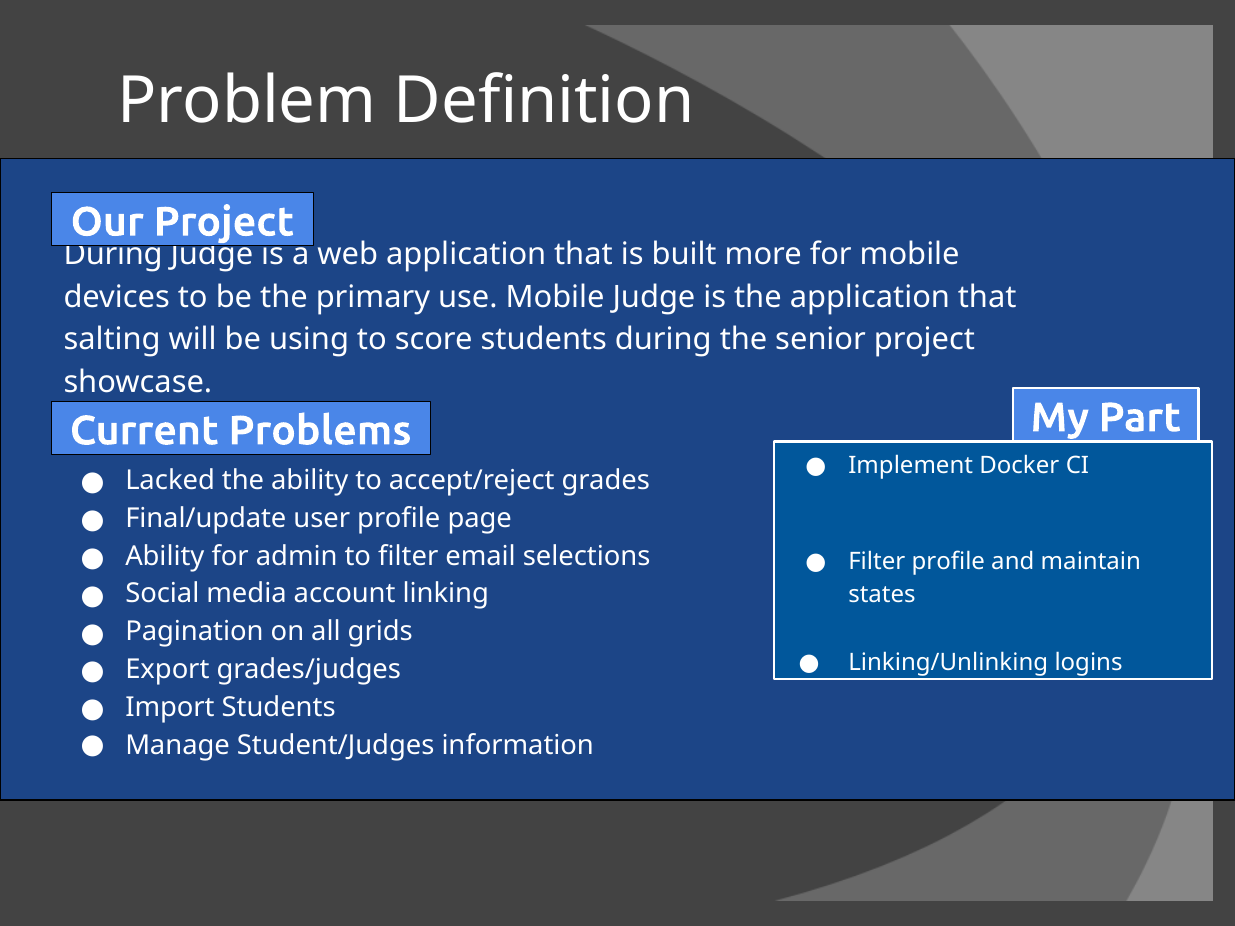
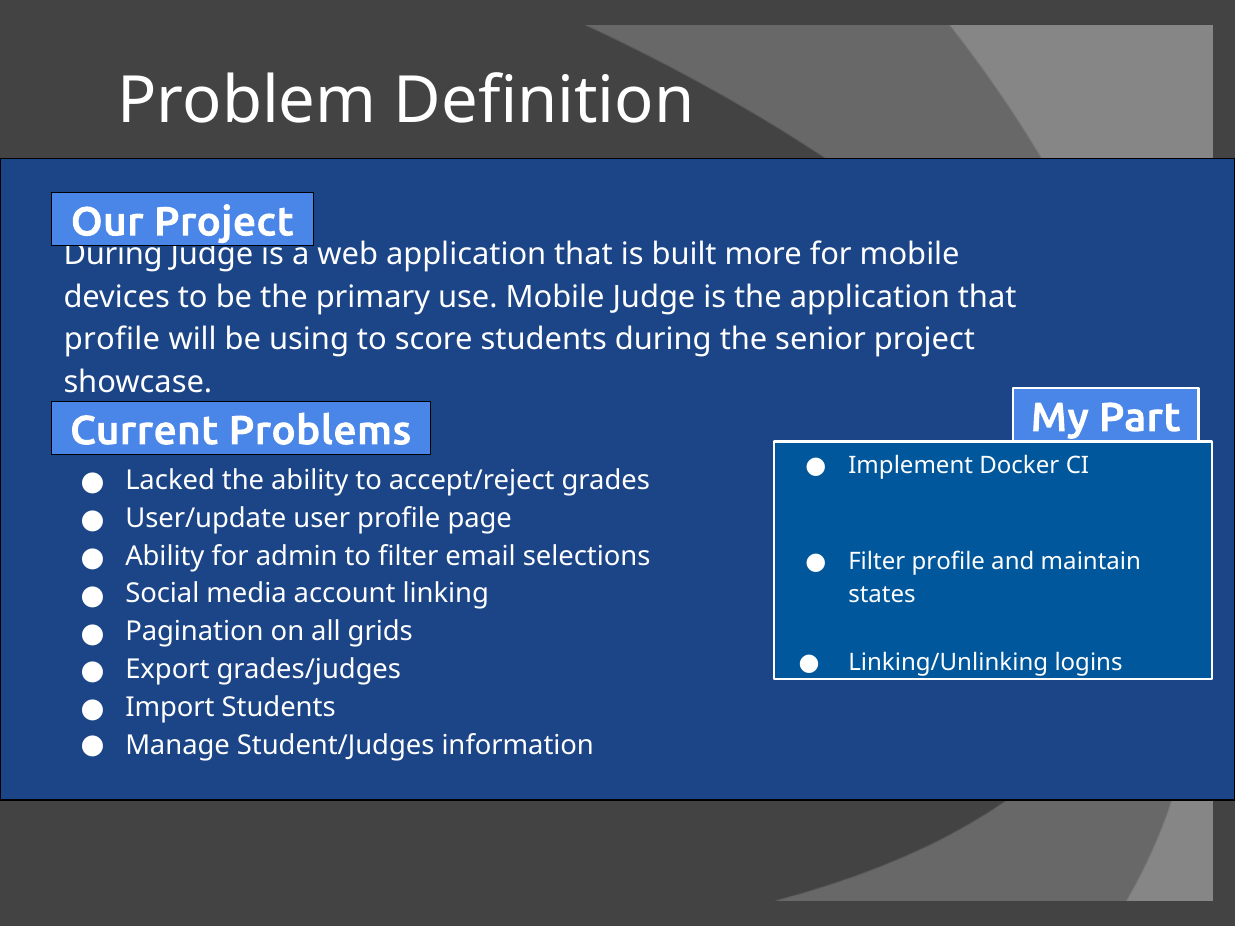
salting: salting -> profile (112, 340)
Final/update: Final/update -> User/update (206, 518)
